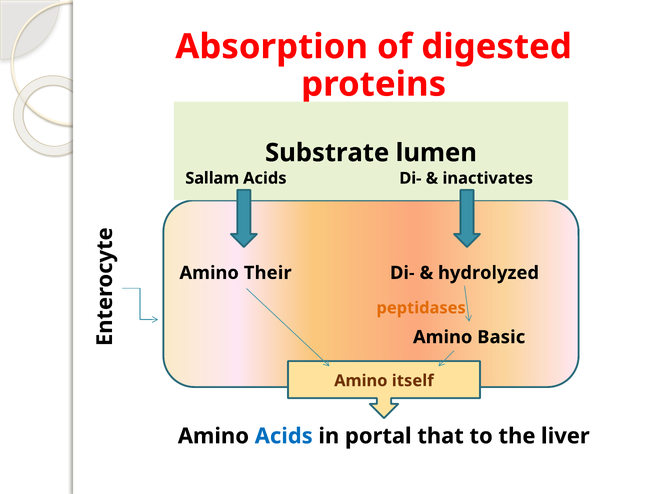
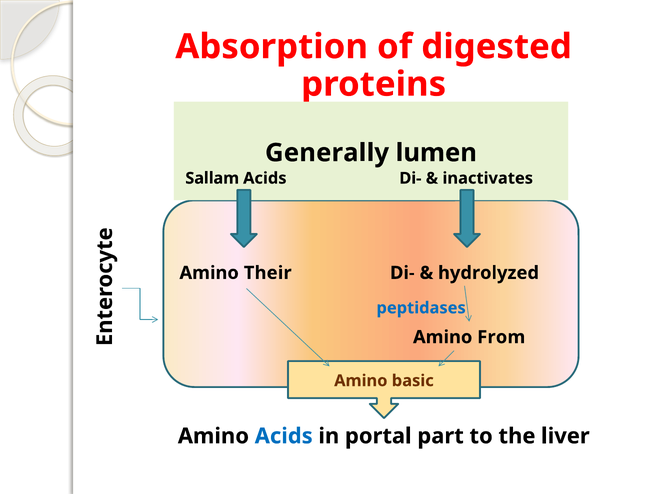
Substrate: Substrate -> Generally (327, 153)
peptidases colour: orange -> blue (421, 308)
Basic: Basic -> From (501, 337)
itself: itself -> basic (413, 381)
that: that -> part (441, 436)
